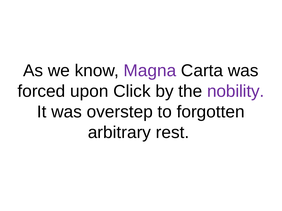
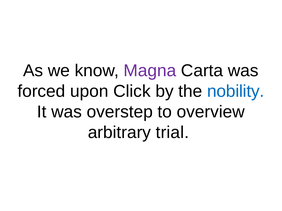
nobility colour: purple -> blue (236, 91)
forgotten: forgotten -> overview (211, 112)
rest: rest -> trial (172, 133)
